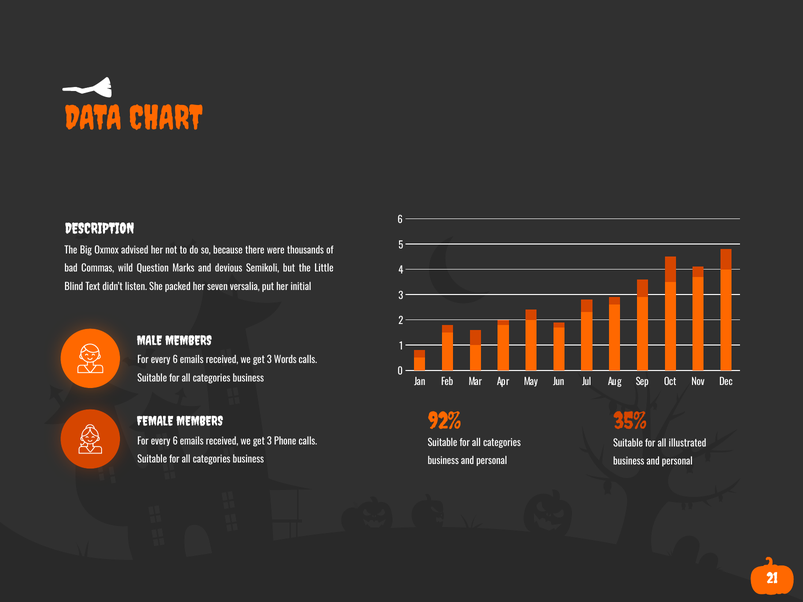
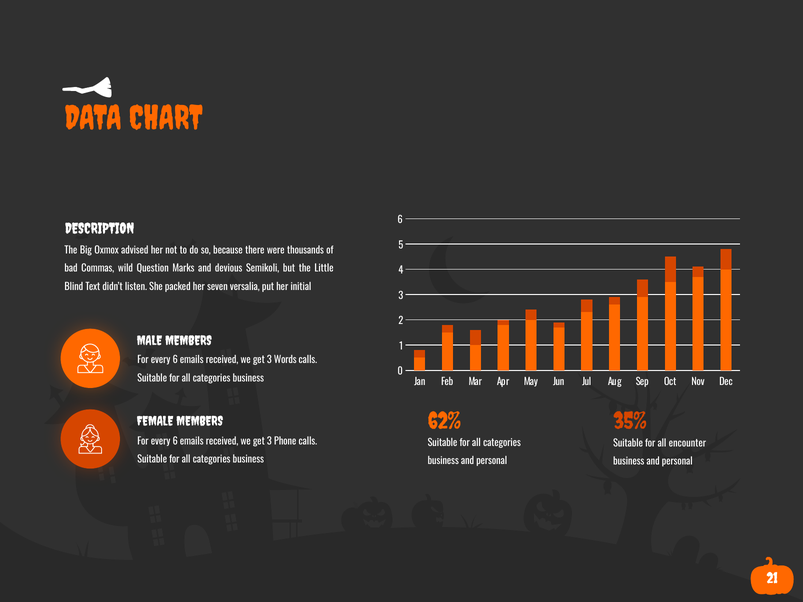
92%: 92% -> 62% (444, 421)
illustrated: illustrated -> encounter (687, 443)
